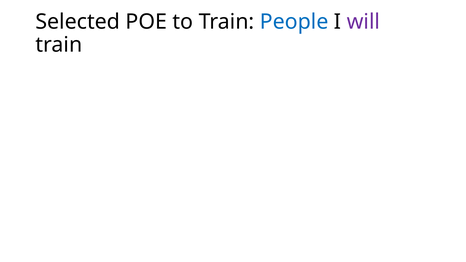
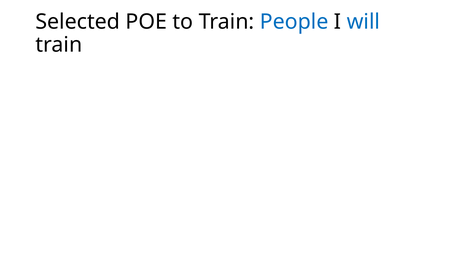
will colour: purple -> blue (363, 22)
